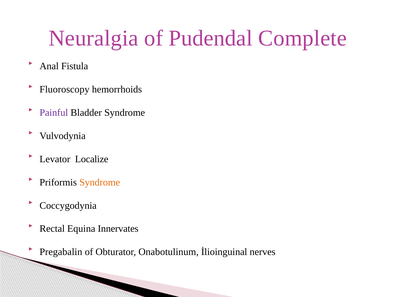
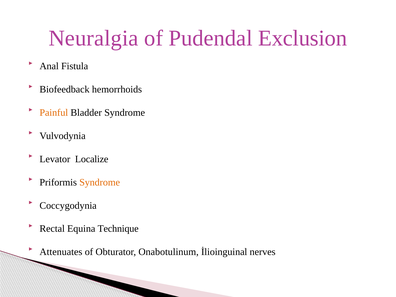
Complete: Complete -> Exclusion (303, 38)
Fluoroscopy: Fluoroscopy -> Biofeedback (65, 89)
Painful colour: purple -> orange (54, 113)
Innervates: Innervates -> Technique (118, 229)
Pregabalin: Pregabalin -> Attenuates (61, 252)
